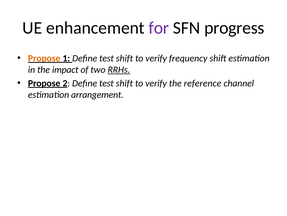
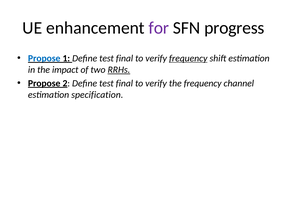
Propose colour: orange -> blue (44, 58)
1 Define test shift: shift -> final (125, 58)
frequency underline: none -> present (188, 58)
2 Define test shift: shift -> final (124, 83)
the reference: reference -> frequency (203, 83)
arrangement: arrangement -> specification (97, 94)
